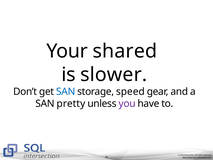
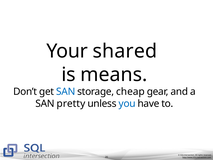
slower: slower -> means (114, 74)
speed: speed -> cheap (130, 92)
you colour: purple -> blue (127, 104)
